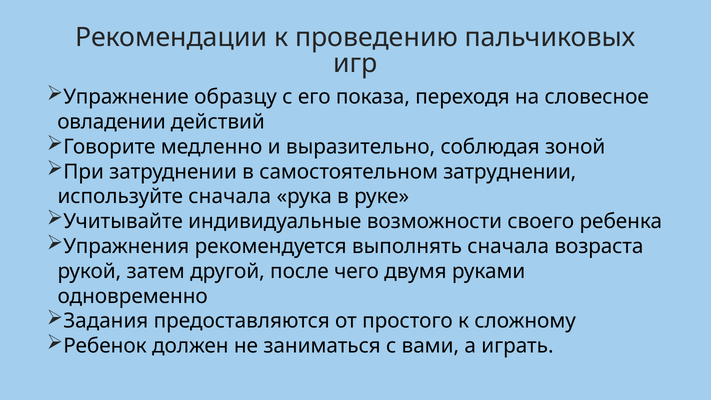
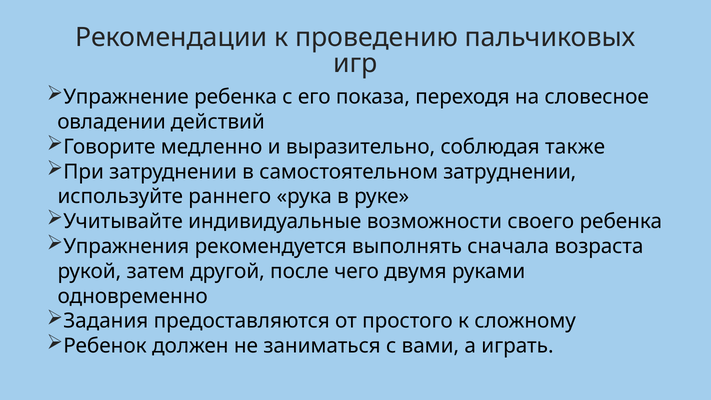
Упражнение образцу: образцу -> ребенка (236, 97)
зоной: зоной -> также (575, 147)
используйте сначала: сначала -> раннего (230, 197)
